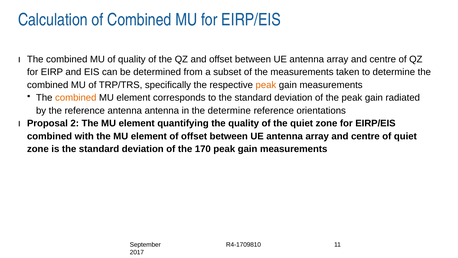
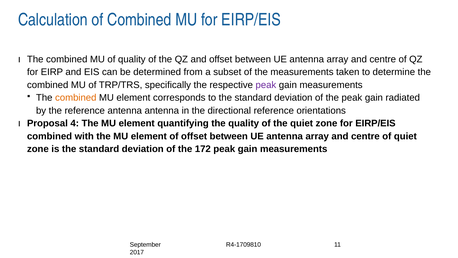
peak colour: orange -> purple (266, 85)
the determine: determine -> directional (229, 110)
2: 2 -> 4 (75, 123)
170: 170 -> 172 (203, 149)
